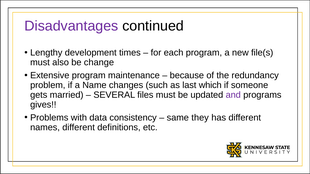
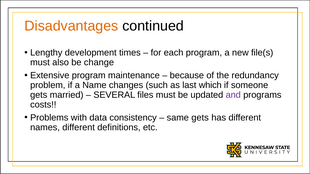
Disadvantages colour: purple -> orange (71, 26)
gives: gives -> costs (43, 105)
same they: they -> gets (200, 118)
